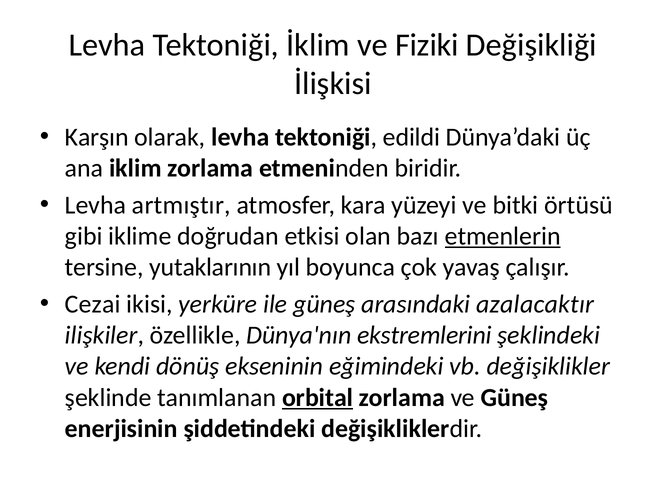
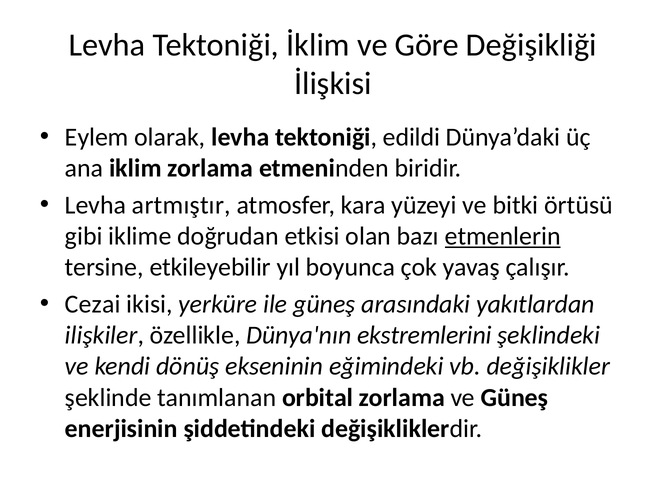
Fiziki: Fiziki -> Göre (427, 45)
Karşın: Karşın -> Eylem (97, 137)
yutaklarının: yutaklarının -> etkileyebilir (210, 268)
azalacaktır: azalacaktır -> yakıtlardan (535, 305)
orbital underline: present -> none (318, 398)
